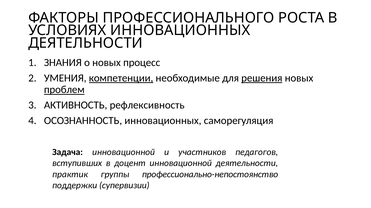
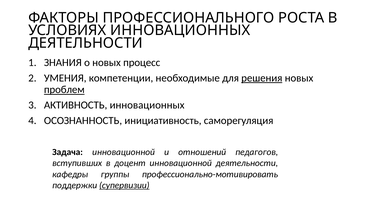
компетенции underline: present -> none (121, 78)
АКТИВНОСТЬ рефлексивность: рефлексивность -> инновационных (147, 106)
ОСОЗНАННОСТЬ инновационных: инновационных -> инициативность (163, 121)
участников: участников -> отношений (202, 153)
практик: практик -> кафедры (70, 175)
профессионально-непостоянство: профессионально-непостоянство -> профессионально-мотивировать (210, 175)
супервизии underline: none -> present (124, 186)
